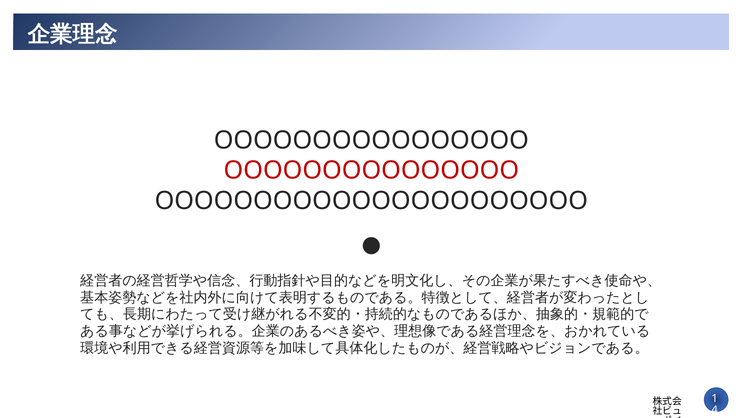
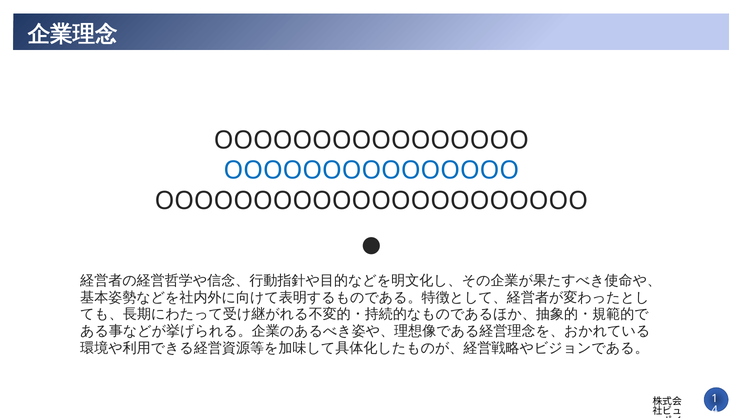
OOOOOOOOOOOOOOO colour: red -> blue (371, 170)
